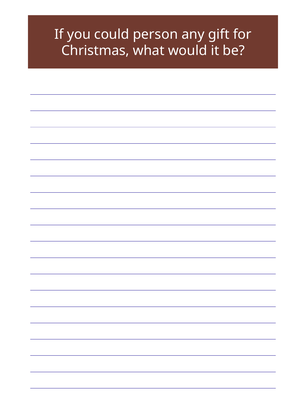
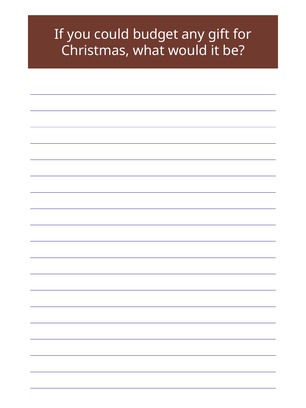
person: person -> budget (155, 34)
